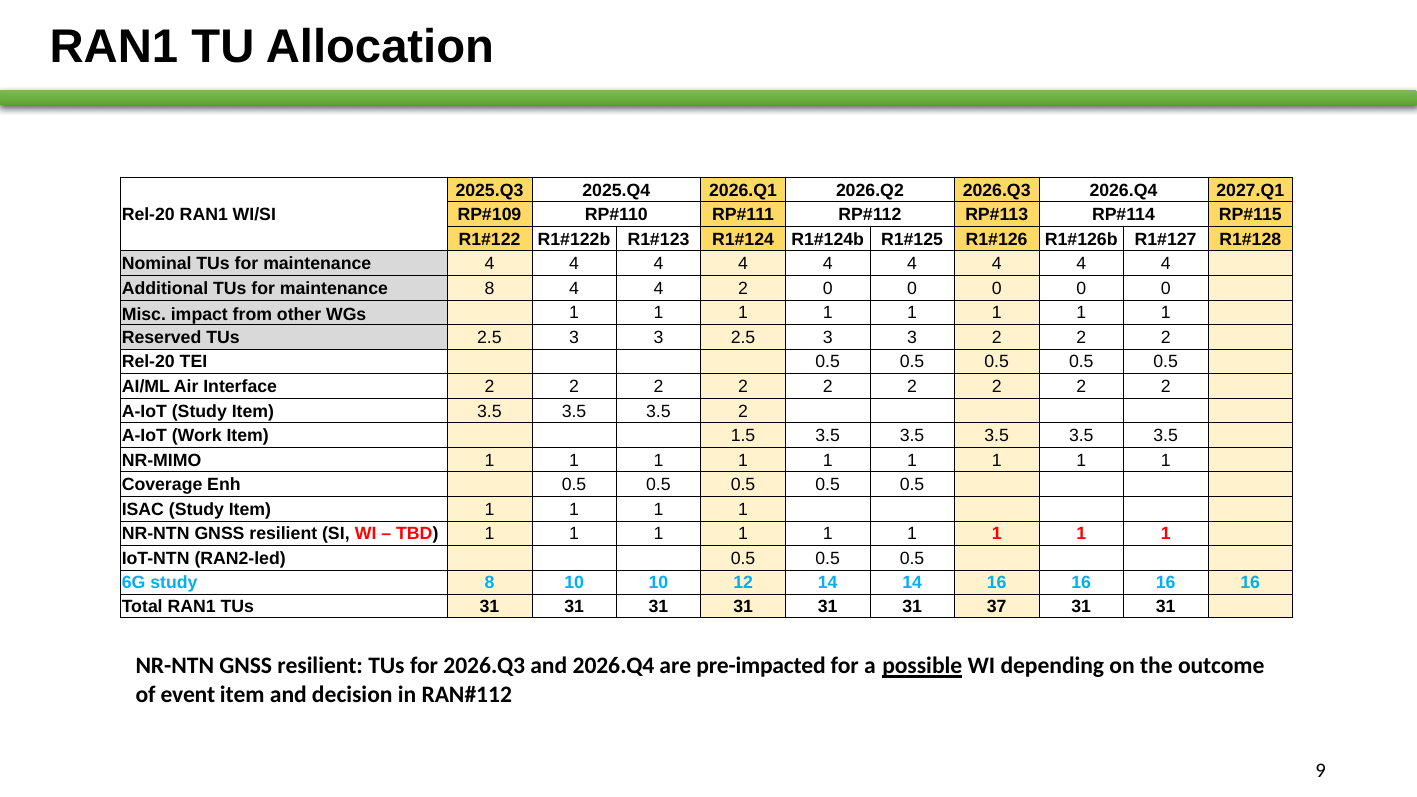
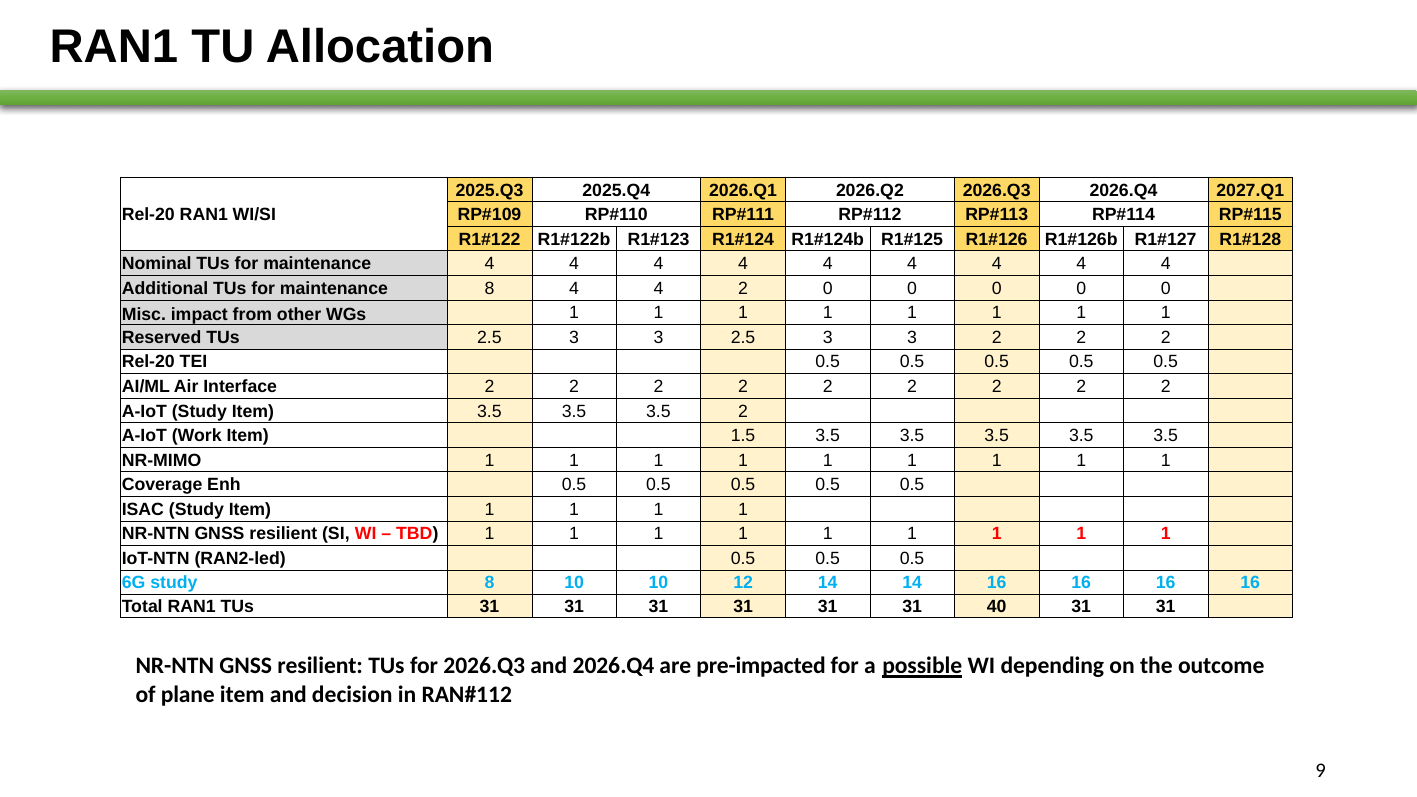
37: 37 -> 40 (997, 607)
event: event -> plane (188, 694)
